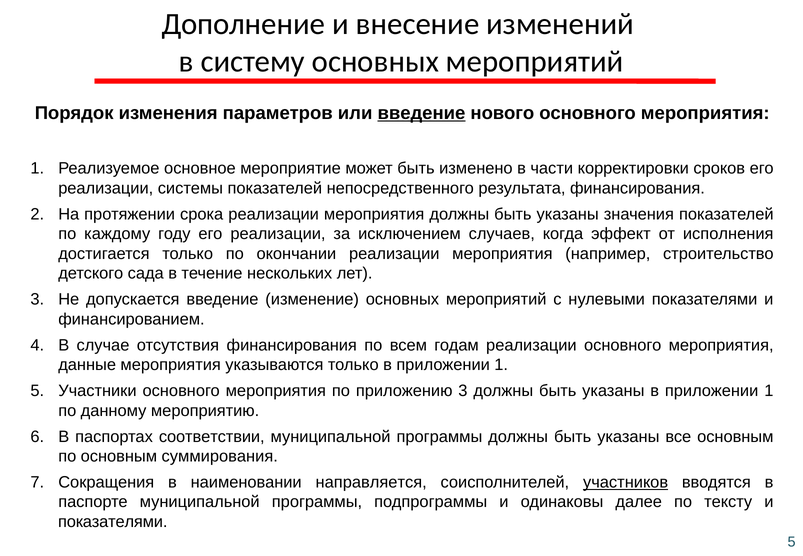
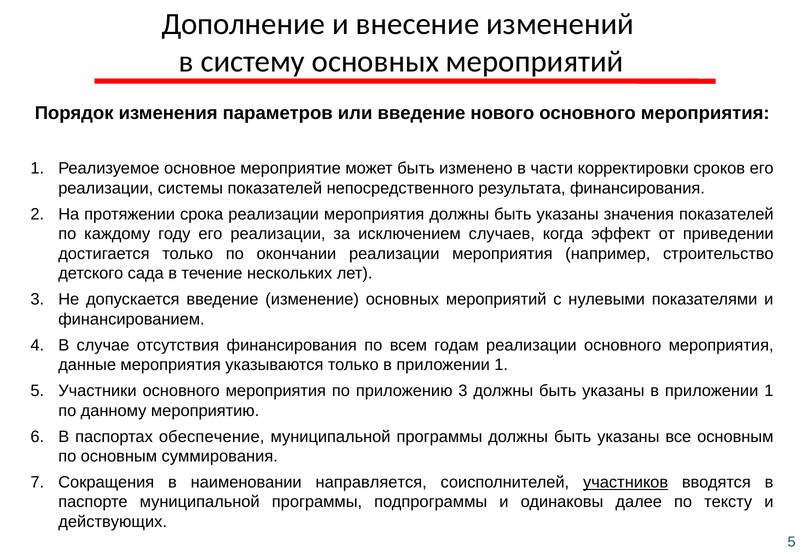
введение underline: present -> none (421, 113)
исполнения: исполнения -> приведении (728, 234)
соответствии: соответствии -> обеспечение (212, 437)
показателями: показателями -> действующих (113, 522)
